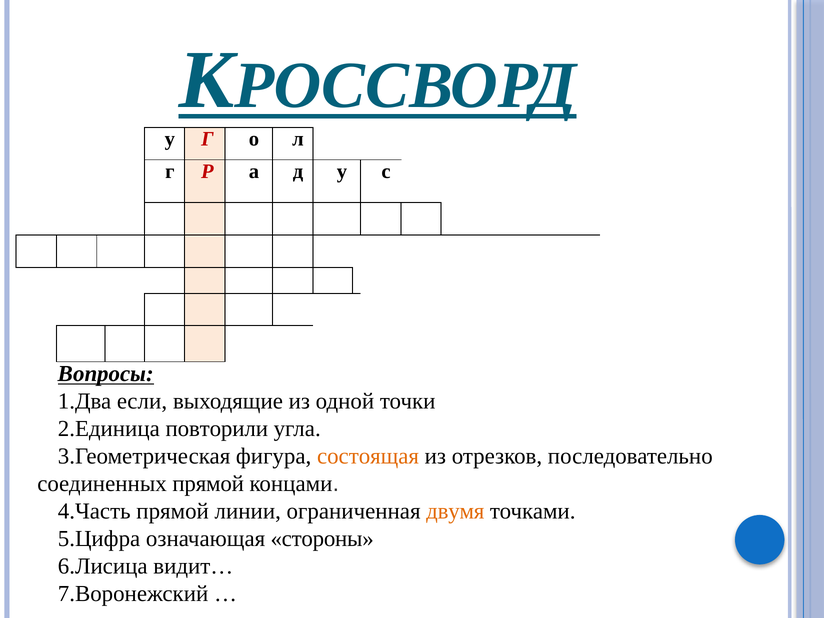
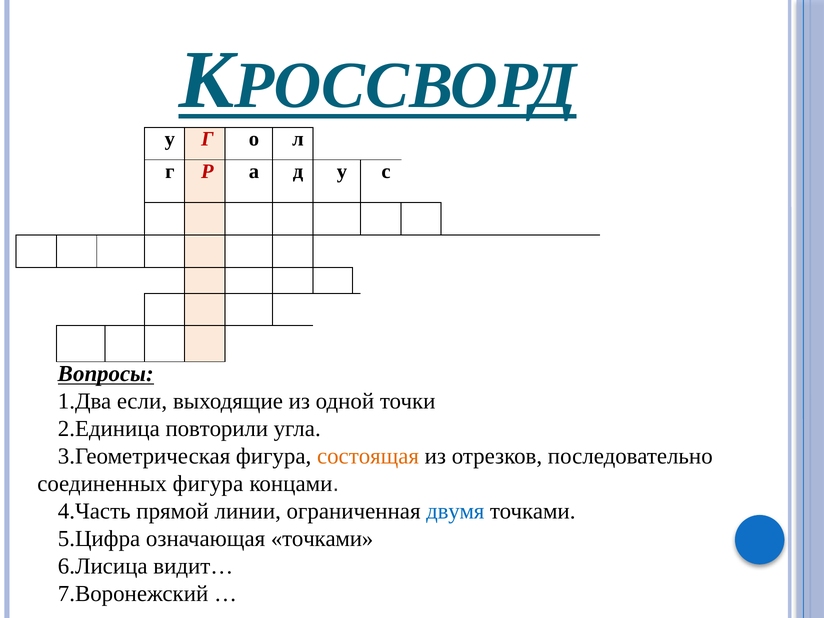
соединенных прямой: прямой -> фигура (208, 484)
двумя colour: orange -> blue (455, 511)
означающая стороны: стороны -> точками (322, 539)
